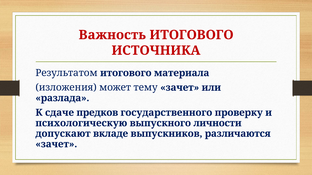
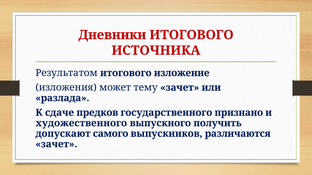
Важность: Важность -> Дневники (112, 35)
материала: материала -> изложение (182, 73)
проверку: проверку -> признано (239, 113)
психологическую: психологическую -> художественного (81, 123)
личности: личности -> получить (217, 123)
вкладе: вкладе -> самого (111, 134)
